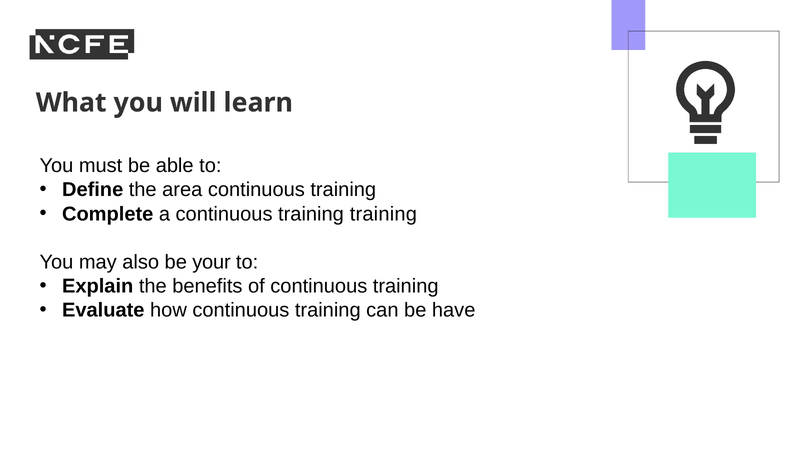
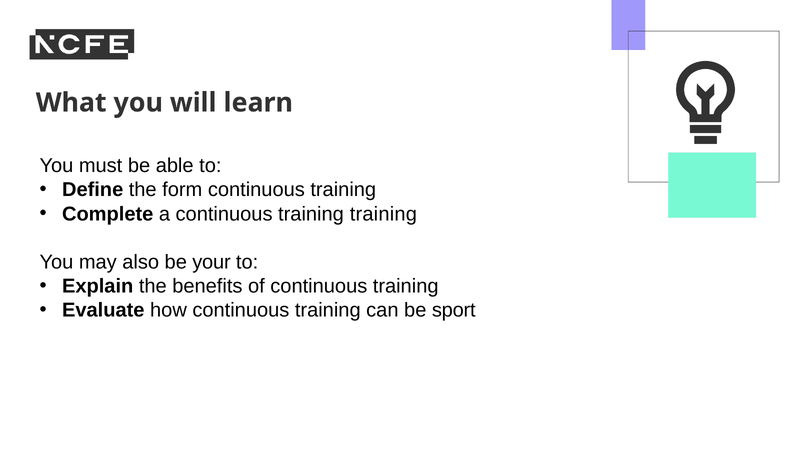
area: area -> form (182, 190)
have: have -> sport (454, 310)
